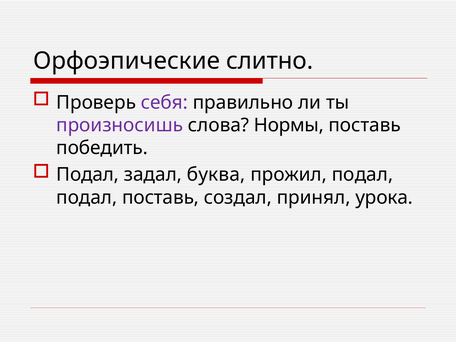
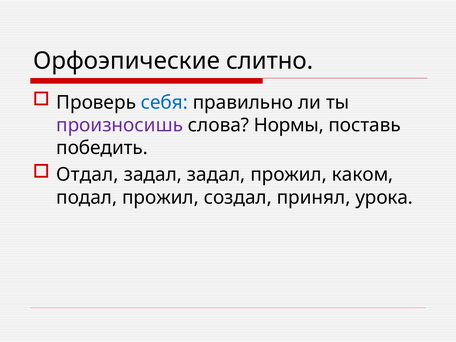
себя colour: purple -> blue (164, 102)
Подал: Подал -> Отдал (87, 175)
задал буква: буква -> задал (216, 175)
прожил подал: подал -> каком (363, 175)
подал поставь: поставь -> прожил (161, 197)
